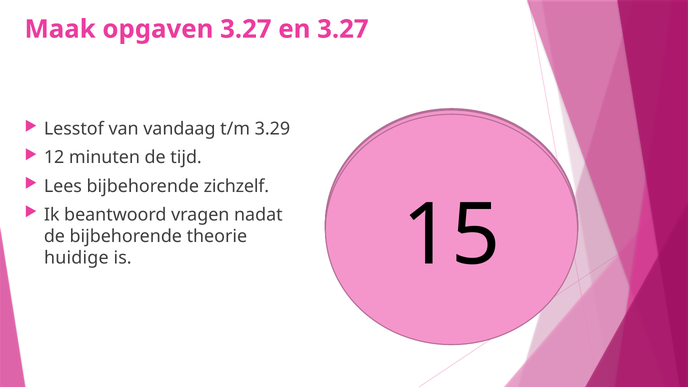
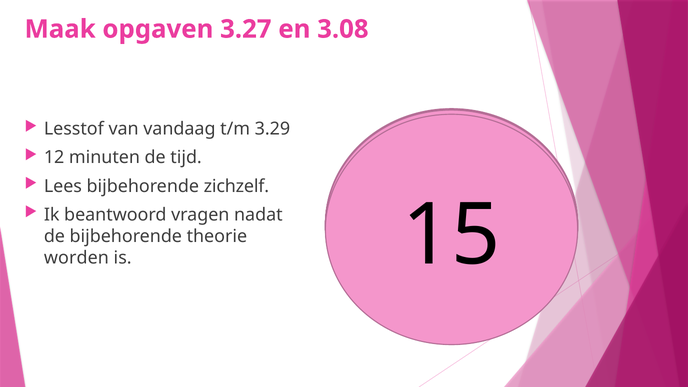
en 3.27: 3.27 -> 3.08 (343, 29)
huidige: huidige -> worden (76, 258)
